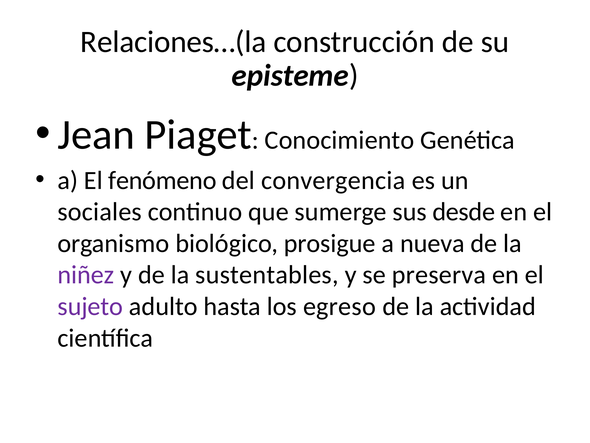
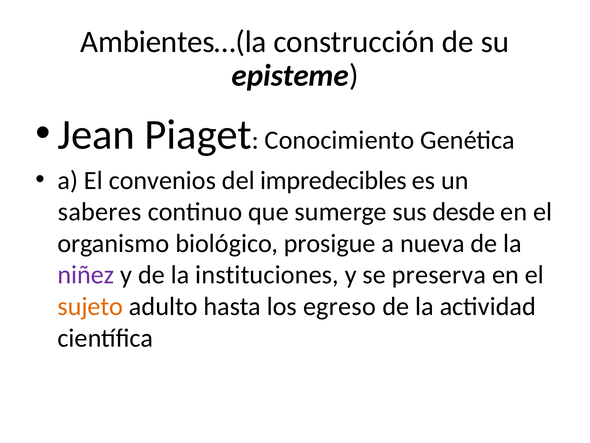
Relaciones…(la: Relaciones…(la -> Ambientes…(la (173, 42)
fenómeno: fenómeno -> convenios (162, 180)
convergencia: convergencia -> impredecibles (333, 180)
sociales: sociales -> saberes (100, 212)
sustentables: sustentables -> instituciones (267, 275)
sujeto colour: purple -> orange (90, 306)
